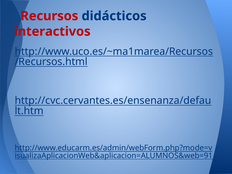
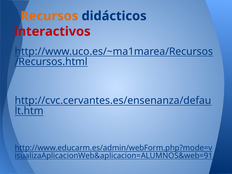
Recursos colour: red -> orange (49, 16)
